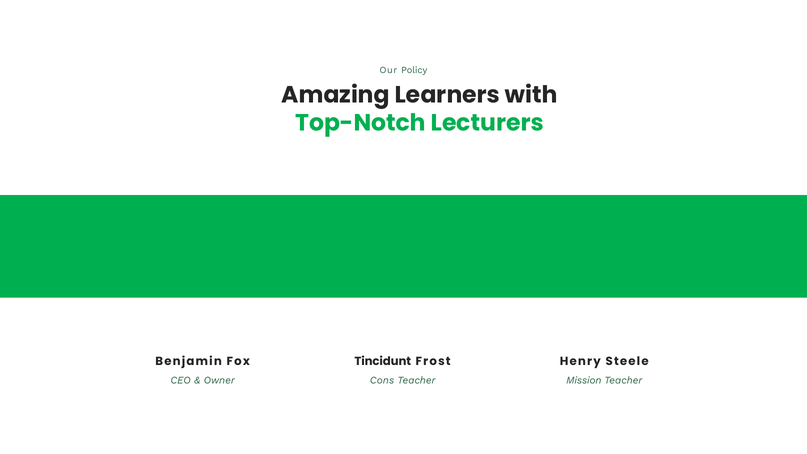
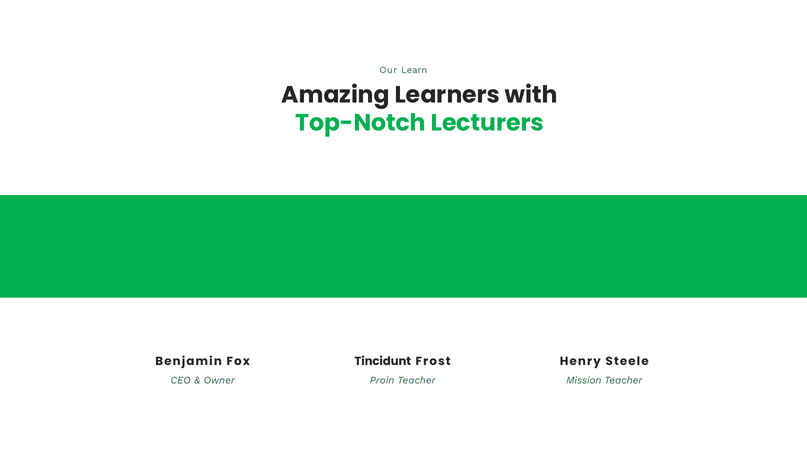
Policy: Policy -> Learn (414, 70)
Cons: Cons -> Proin (382, 380)
